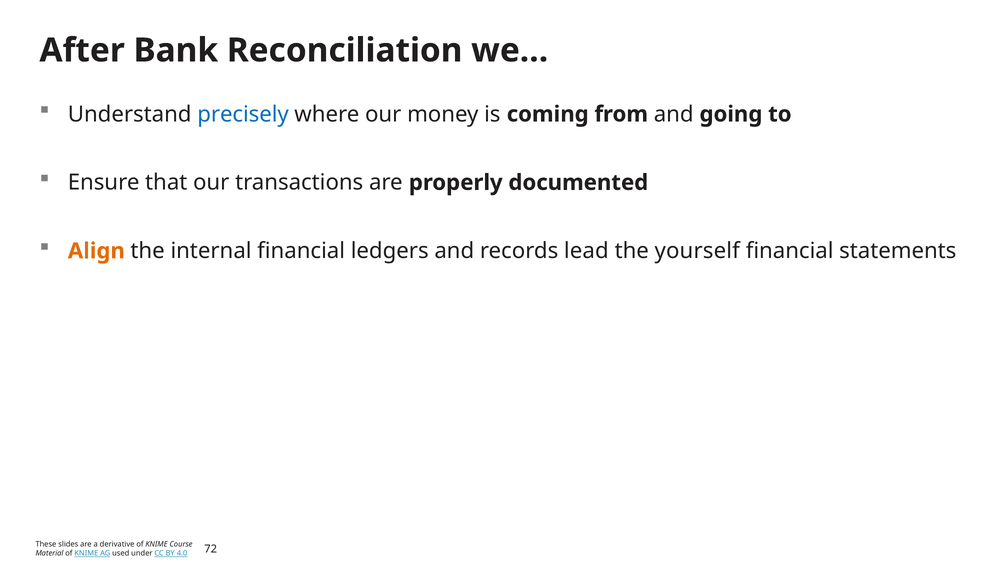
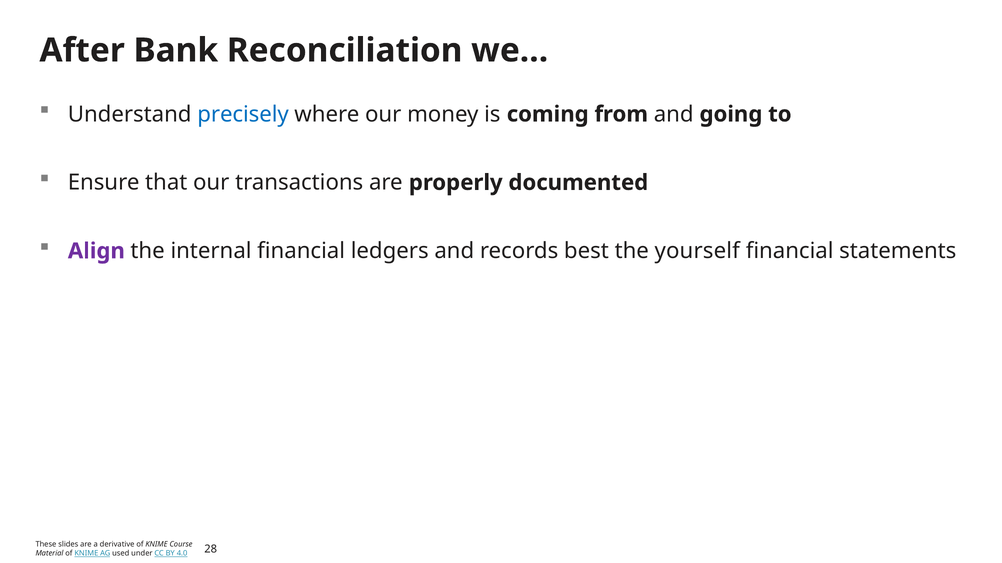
Align colour: orange -> purple (96, 251)
lead: lead -> best (586, 251)
72: 72 -> 28 (211, 550)
